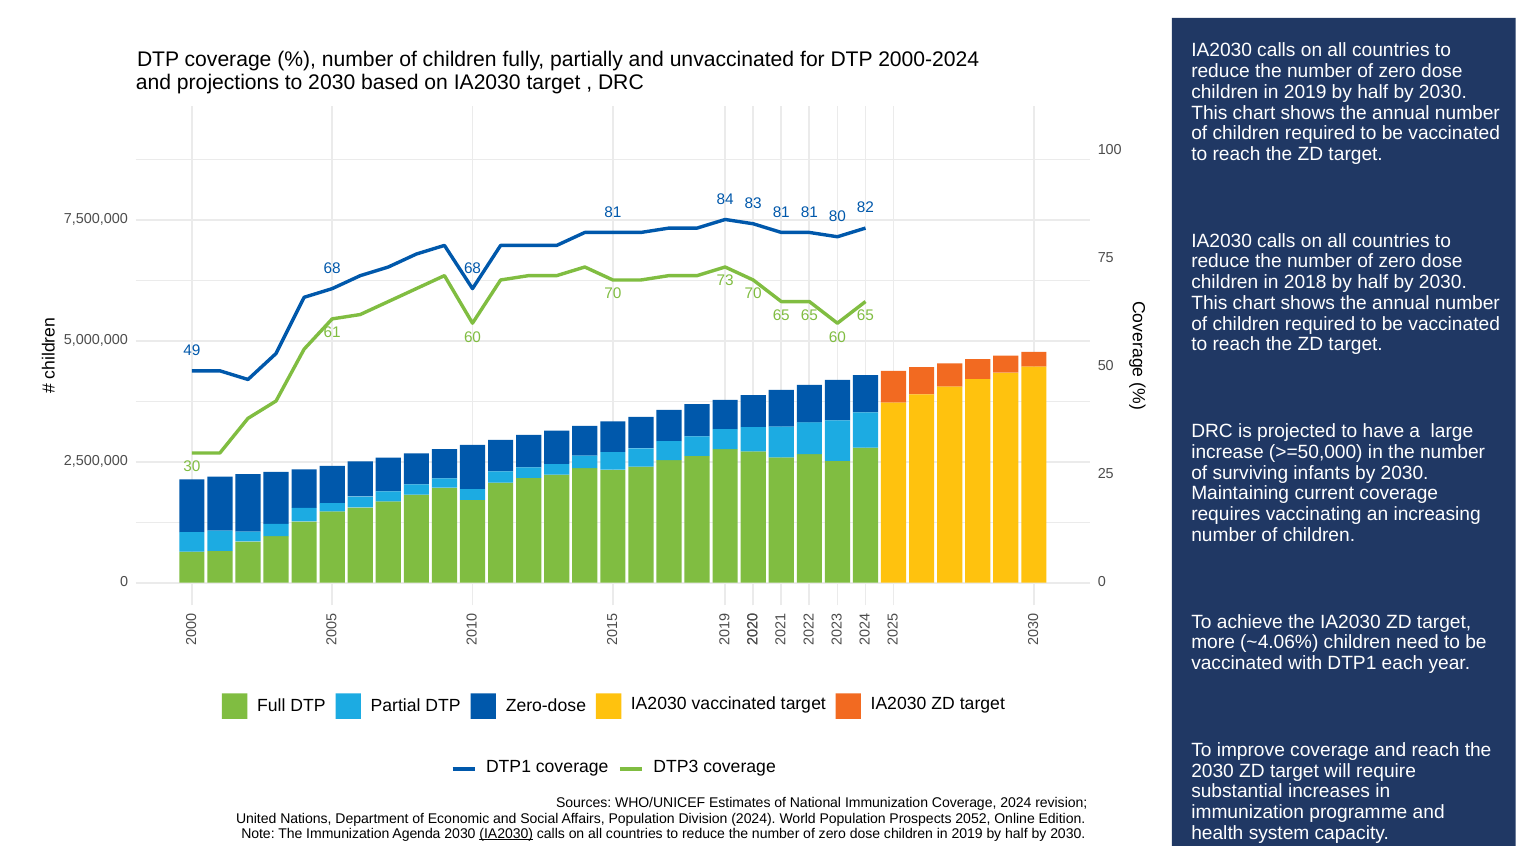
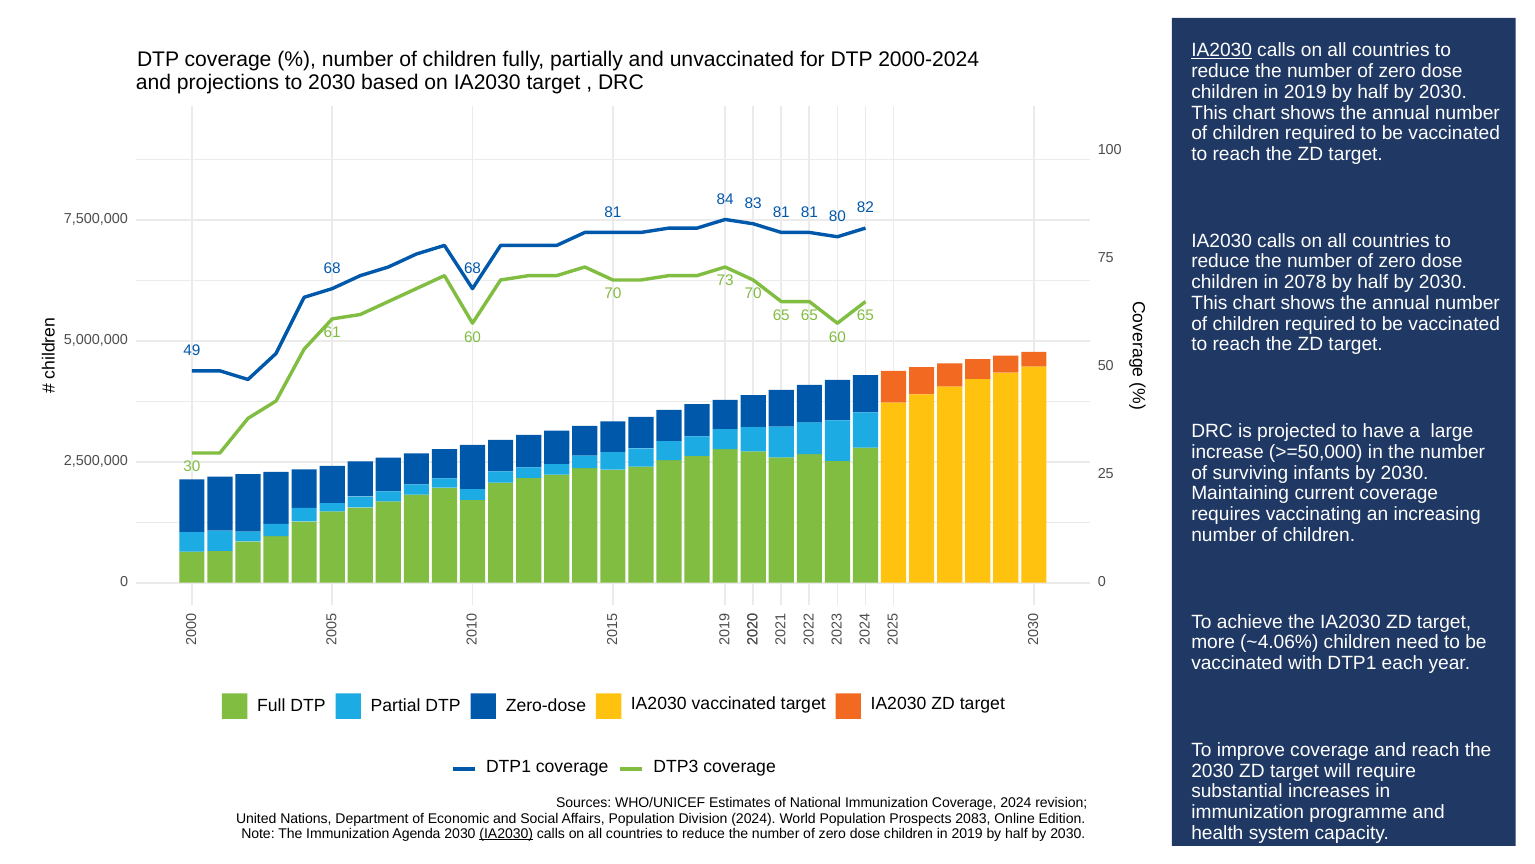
IA2030 underline: none -> present (1222, 50)
2018: 2018 -> 2078 (1305, 282)
2052: 2052 -> 2083 (973, 818)
